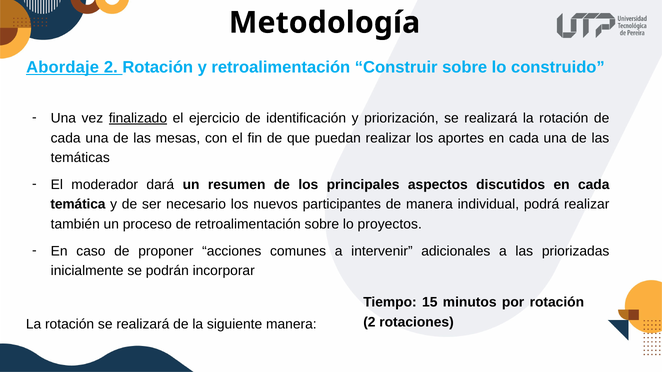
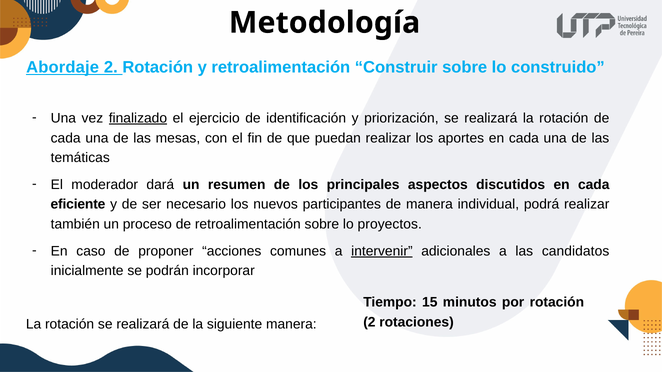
temática: temática -> eficiente (78, 205)
intervenir underline: none -> present (382, 251)
priorizadas: priorizadas -> candidatos (576, 251)
